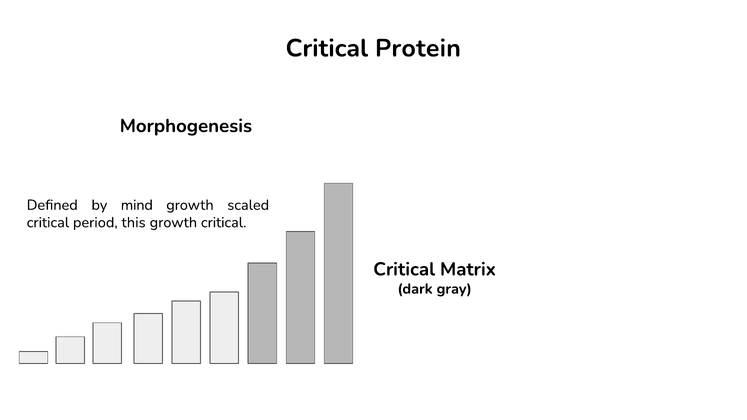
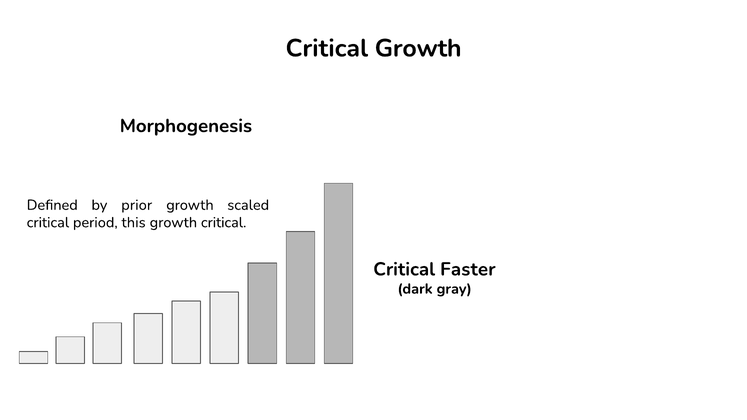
Critical Protein: Protein -> Growth (418, 48)
mind: mind -> prior (137, 205)
Matrix: Matrix -> Faster (468, 269)
